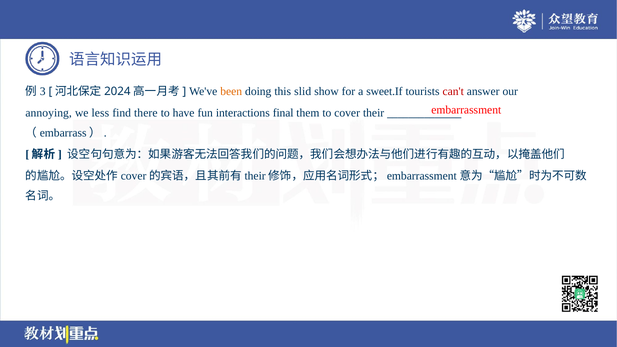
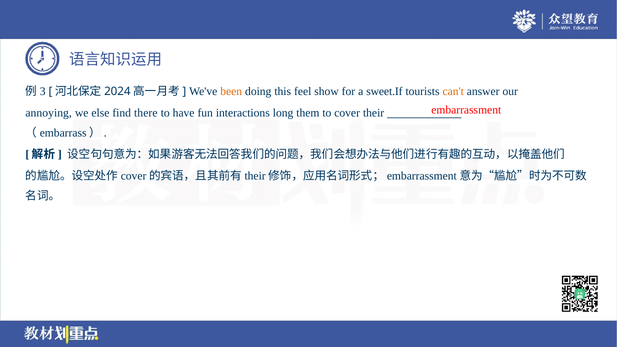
slid: slid -> feel (303, 92)
can't colour: red -> orange (453, 92)
less: less -> else (100, 113)
final: final -> long (283, 113)
